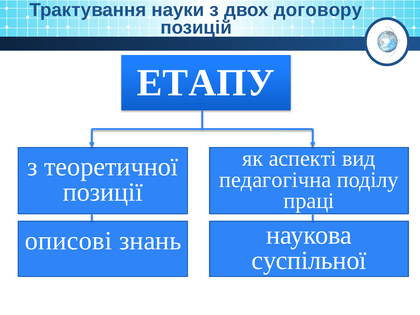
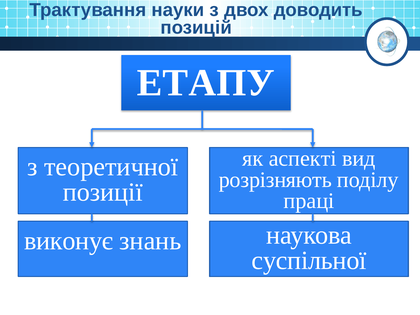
договору: договору -> доводить (318, 10)
педагогічна: педагогічна -> розрізняють (275, 180)
описові: описові -> виконує (69, 241)
